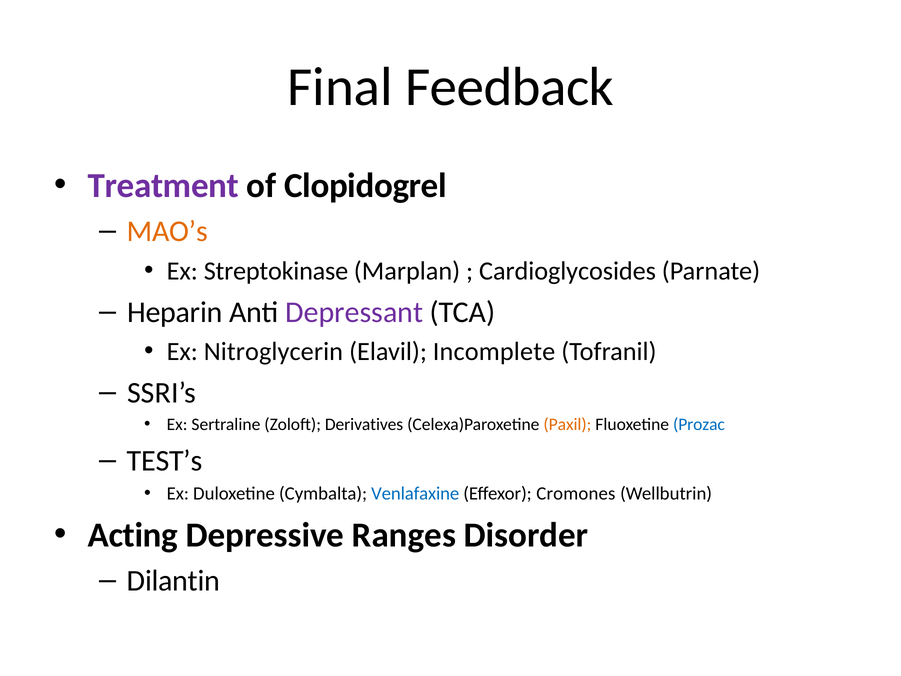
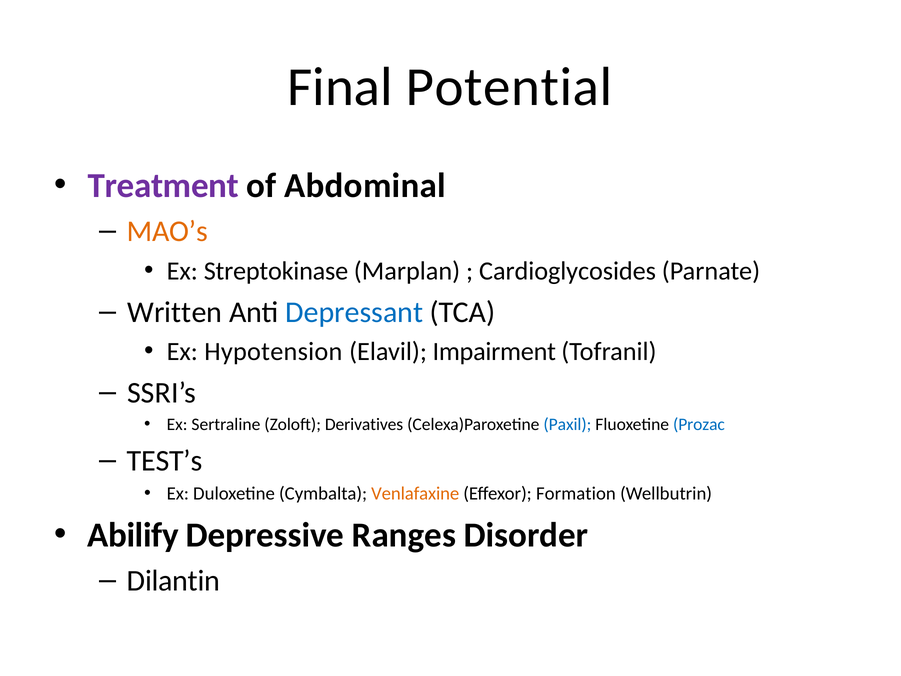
Feedback: Feedback -> Potential (509, 87)
Clopidogrel: Clopidogrel -> Abdominal (365, 186)
Heparin: Heparin -> Written (175, 312)
Depressant colour: purple -> blue (354, 312)
Nitroglycerin: Nitroglycerin -> Hypotension (273, 352)
Incomplete: Incomplete -> Impairment (494, 352)
Paxil colour: orange -> blue (567, 424)
Venlafaxine colour: blue -> orange (415, 493)
Cromones: Cromones -> Formation (576, 493)
Acting: Acting -> Abilify (133, 535)
